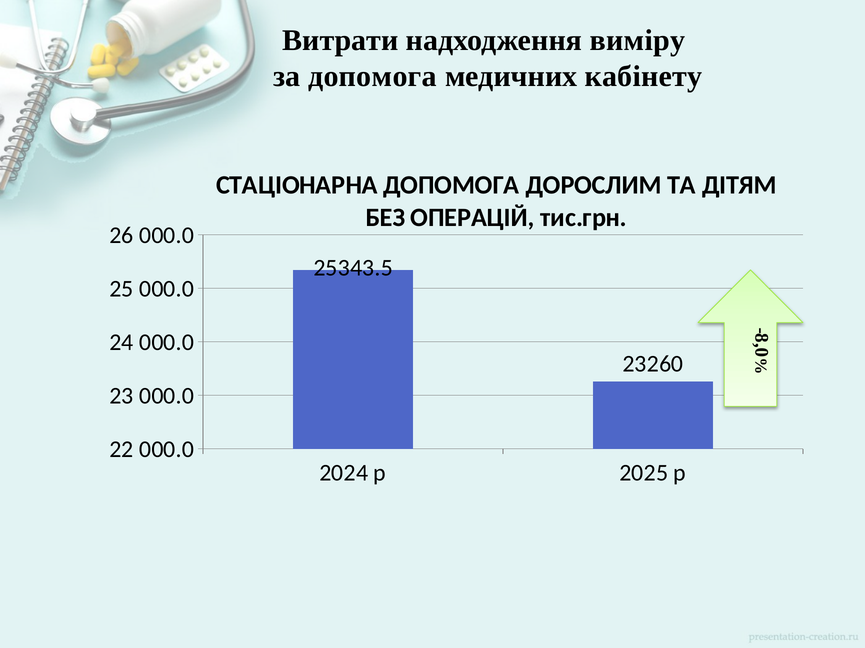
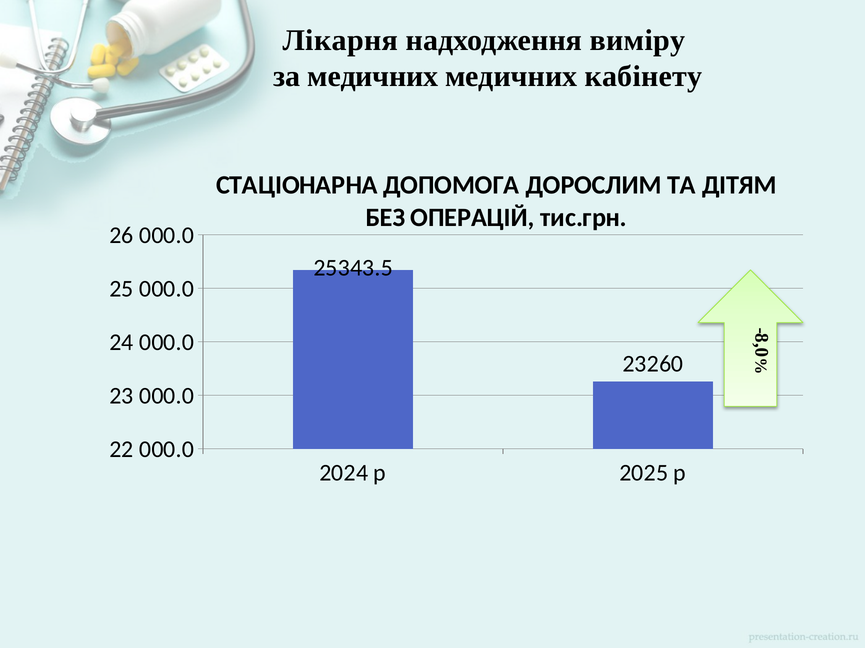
Витрати: Витрати -> Лікарня (340, 40)
за допомога: допомога -> медичних (373, 76)
